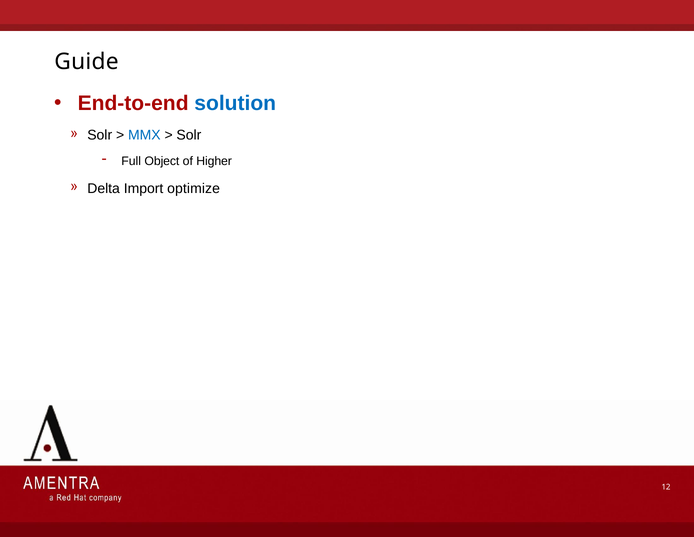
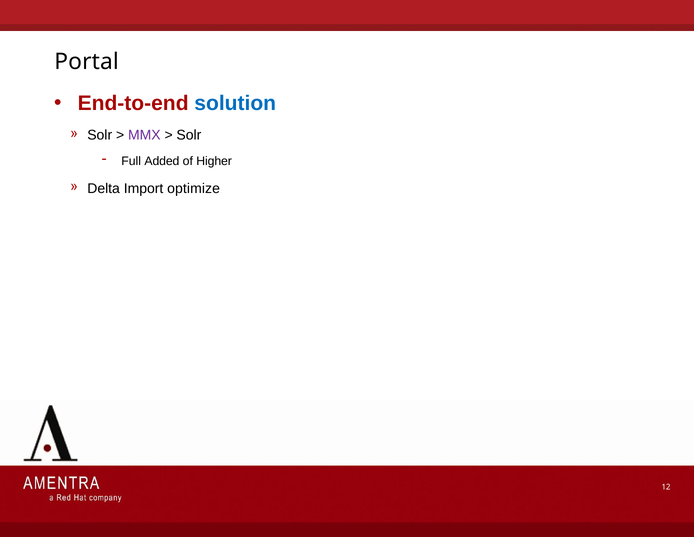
Guide: Guide -> Portal (87, 61)
MMX colour: blue -> purple (144, 135)
Object: Object -> Added (162, 161)
